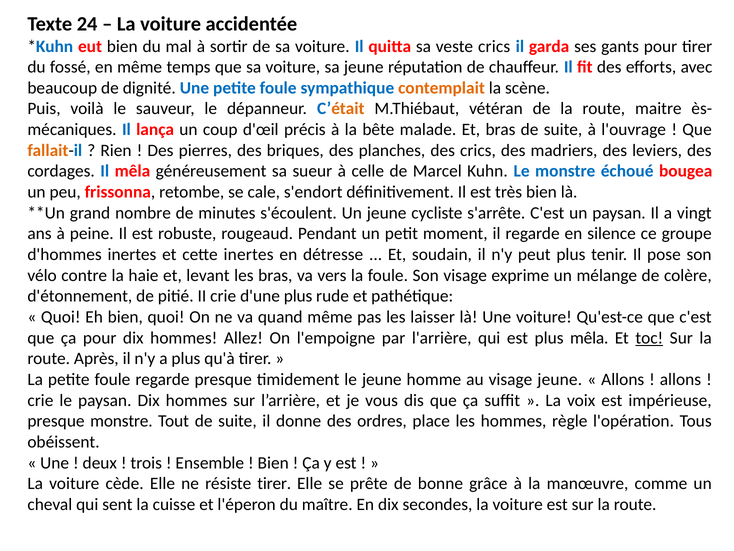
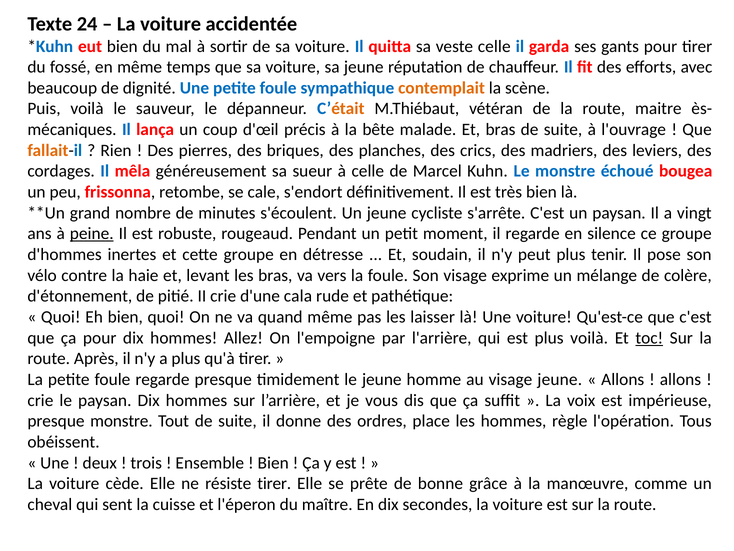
veste crics: crics -> celle (494, 46)
peine underline: none -> present (92, 233)
cette inertes: inertes -> groupe (249, 254)
d'une plus: plus -> cala (298, 296)
plus mêla: mêla -> voilà (589, 338)
